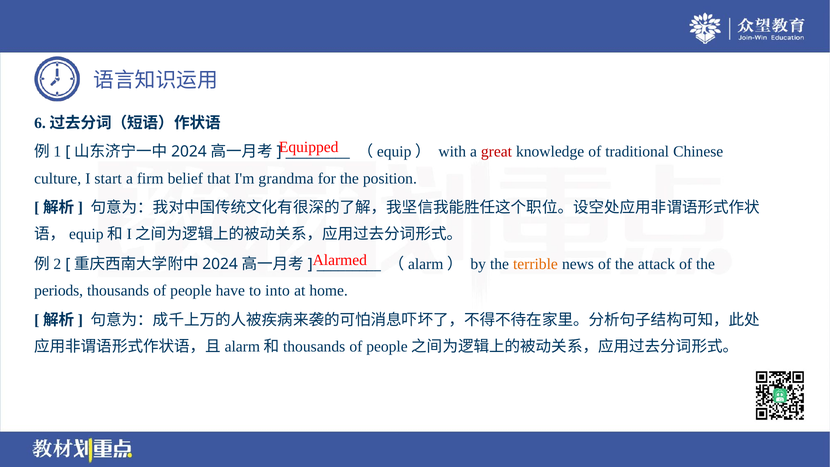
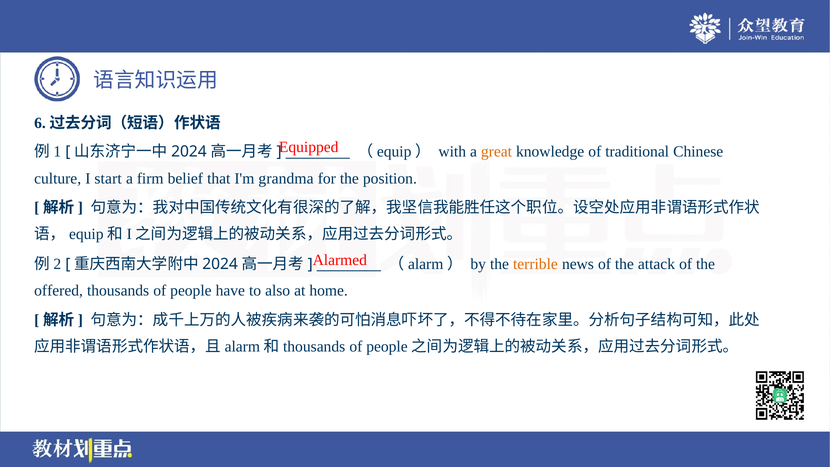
great colour: red -> orange (496, 152)
periods: periods -> offered (59, 291)
into: into -> also (278, 291)
